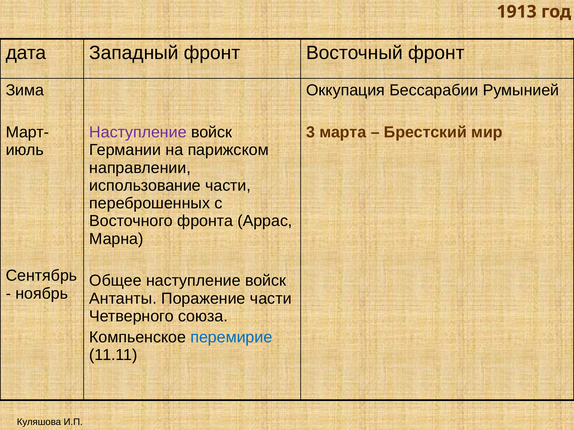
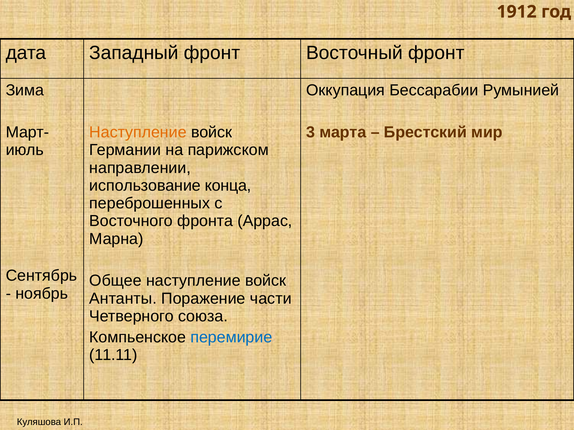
1913: 1913 -> 1912 (517, 12)
Наступление colour: purple -> orange (138, 132)
использование части: части -> конца (228, 186)
